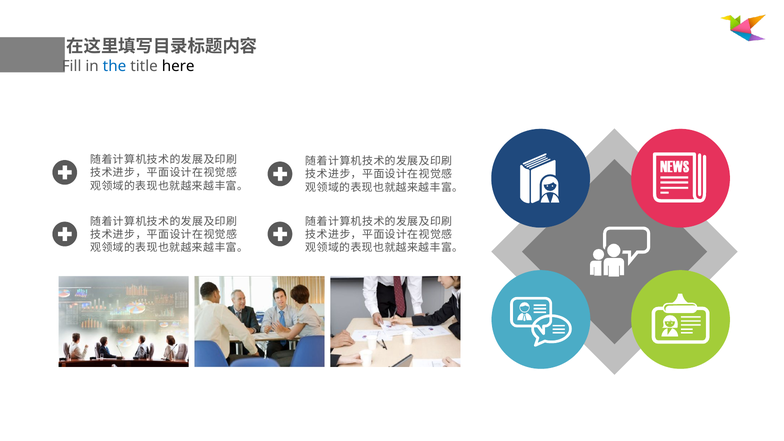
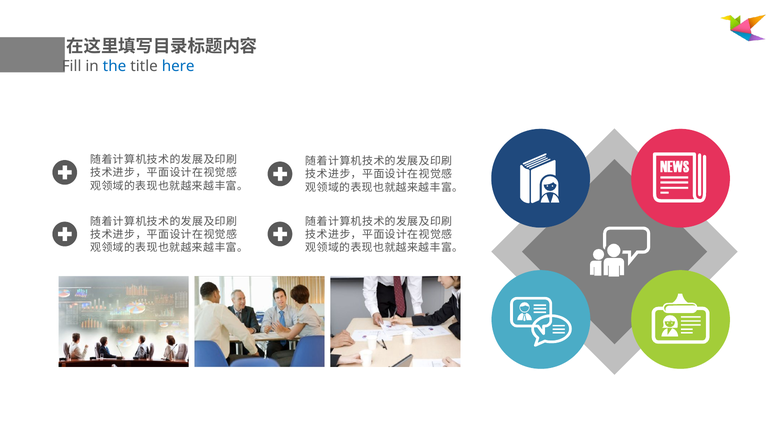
here colour: black -> blue (178, 66)
